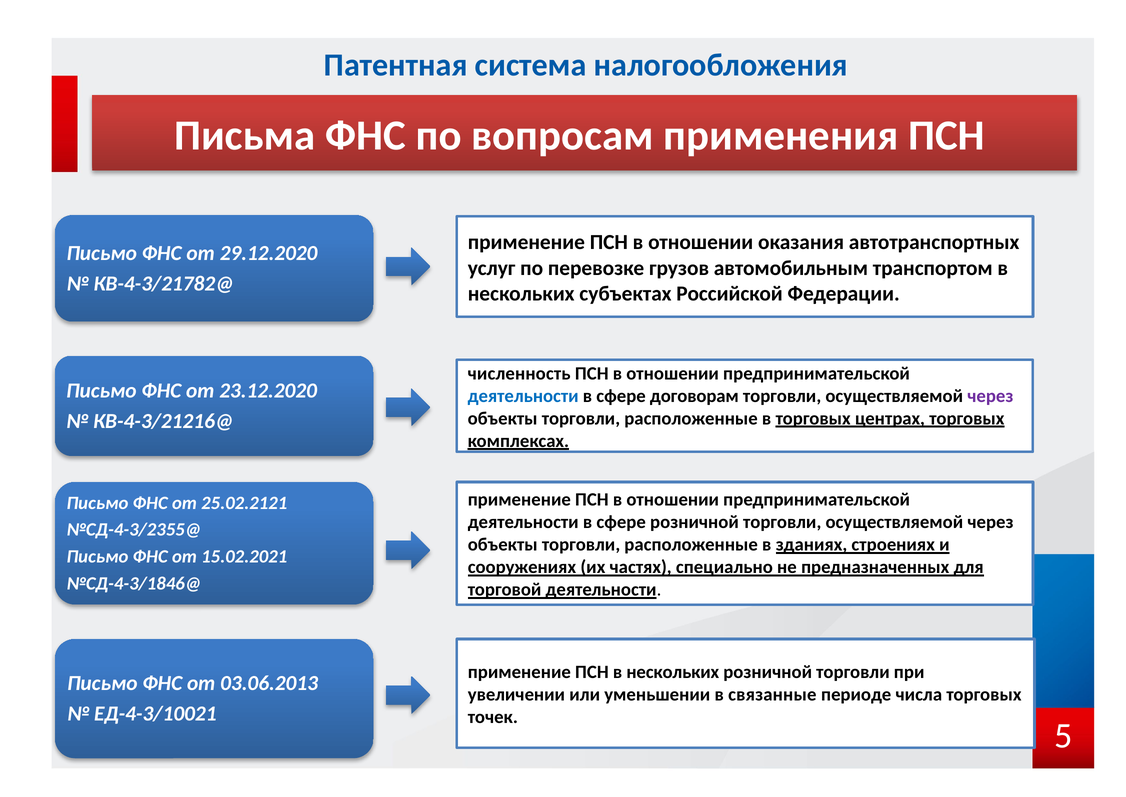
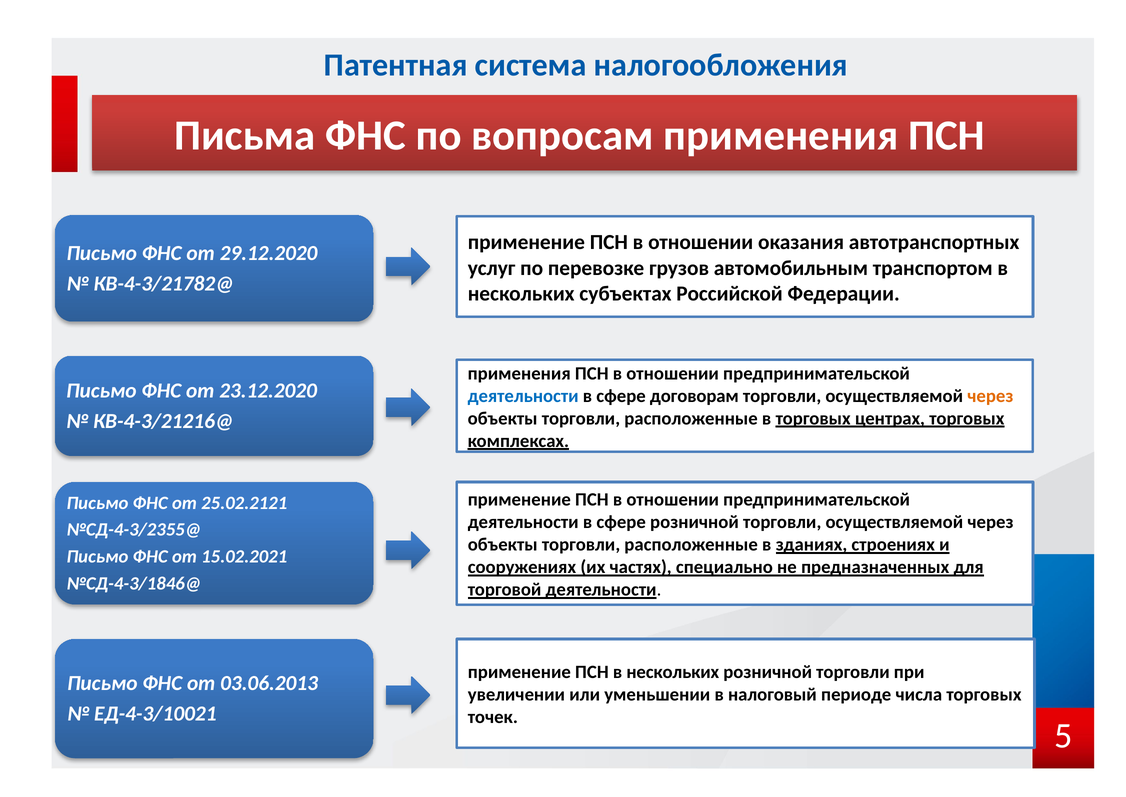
численность: численность -> применения (519, 373)
через colour: purple -> orange (990, 396)
связанные: связанные -> налоговый (772, 694)
